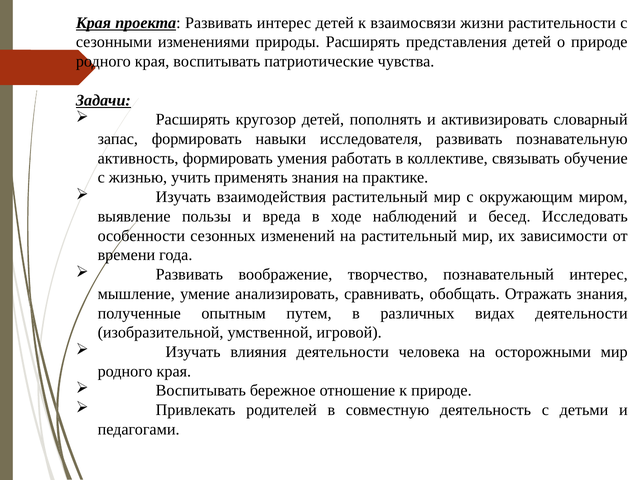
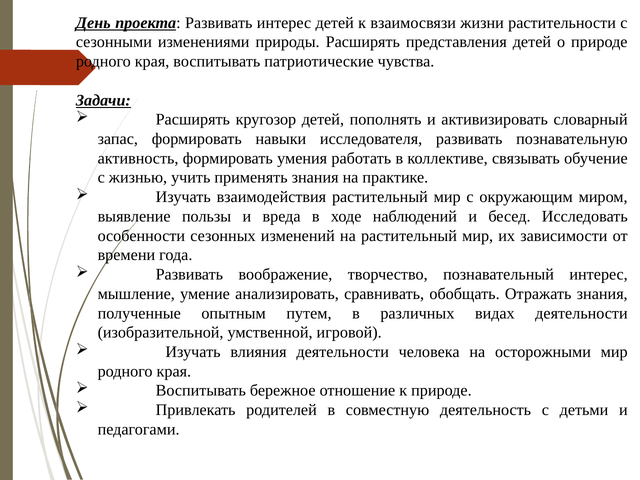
Края: Края -> День (93, 23)
